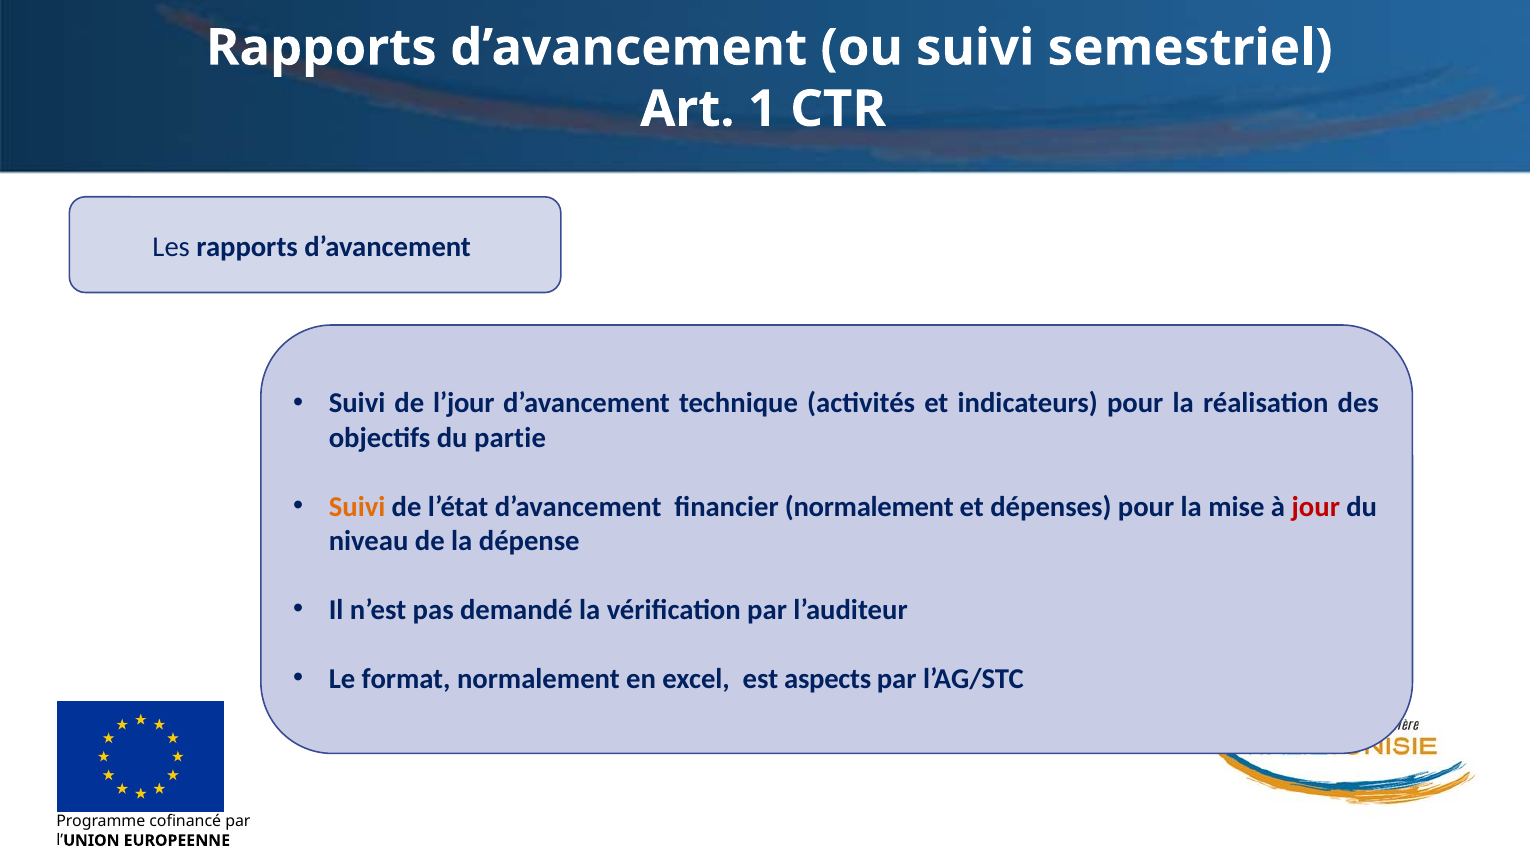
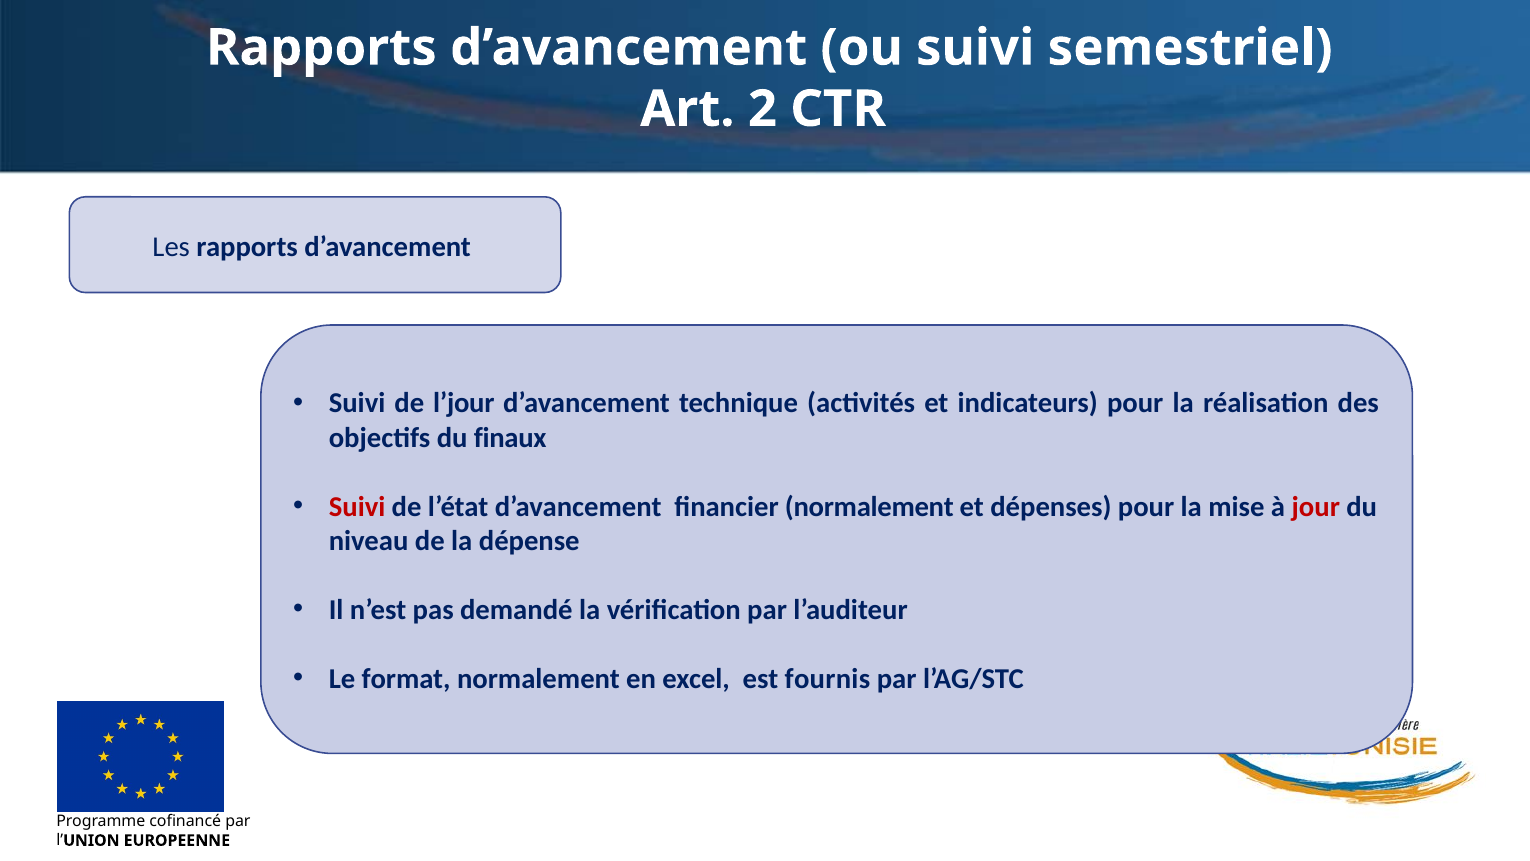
1: 1 -> 2 (763, 109)
partie: partie -> finaux (510, 438)
Suivi colour: orange -> red (357, 506)
aspects: aspects -> fournis (827, 679)
